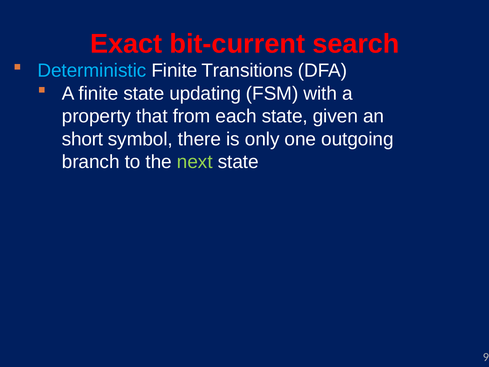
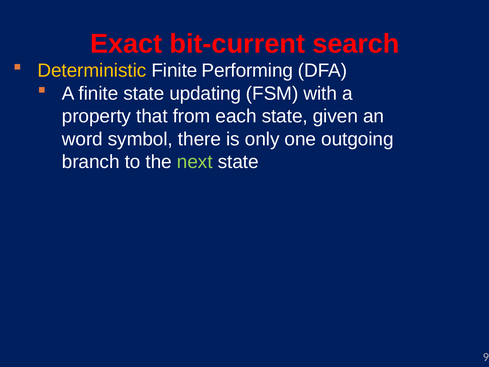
Deterministic colour: light blue -> yellow (92, 71)
Transitions: Transitions -> Performing (247, 71)
short: short -> word (82, 139)
